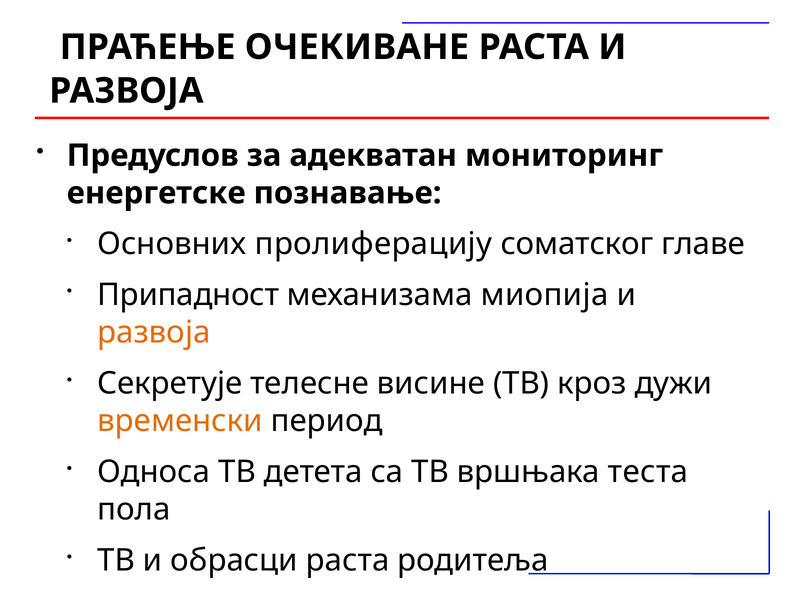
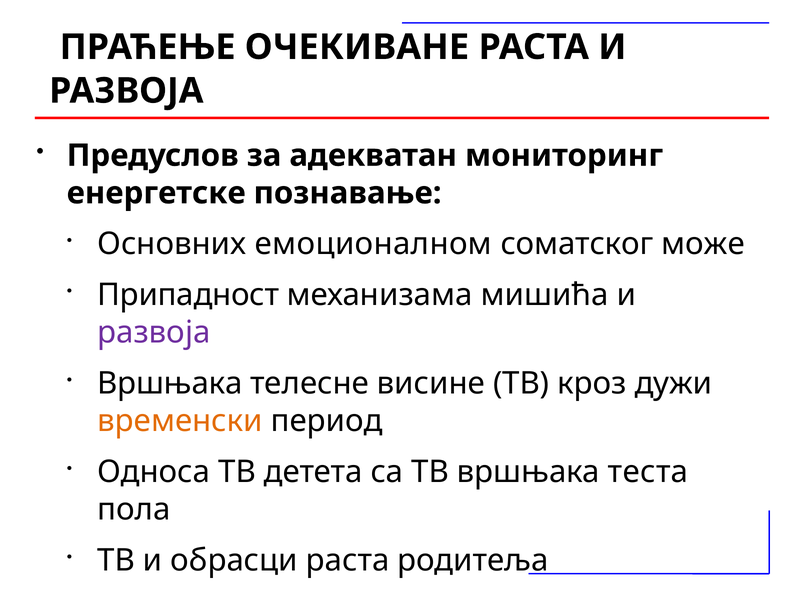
пролиферацију: пролиферацију -> емоционалном (373, 244)
главе: главе -> може (703, 244)
миопија: миопија -> мишића (545, 295)
развоја colour: orange -> purple (154, 333)
Секретује: Секретује -> Вршњака (170, 383)
